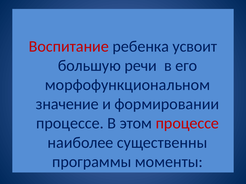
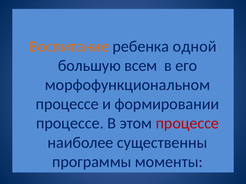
Воспитание colour: red -> orange (69, 47)
усвоит: усвоит -> одной (195, 47)
речи: речи -> всем (141, 66)
значение: значение -> процессе (67, 104)
